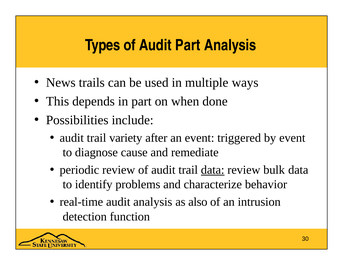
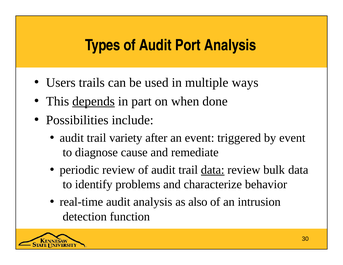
Audit Part: Part -> Port (188, 45)
News: News -> Users (61, 83)
depends underline: none -> present (94, 101)
